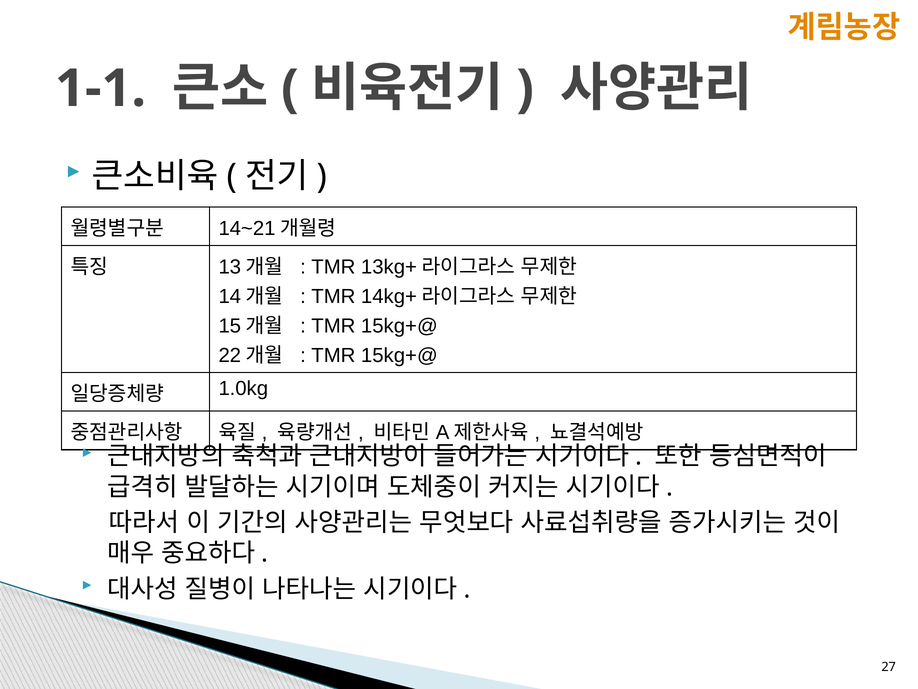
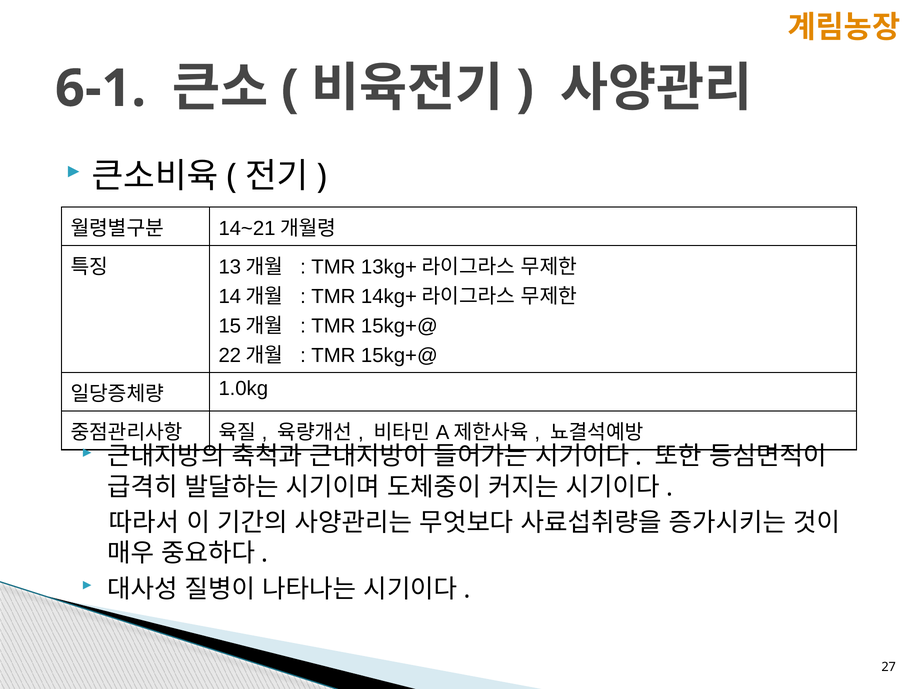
1-1: 1-1 -> 6-1 (100, 89)
